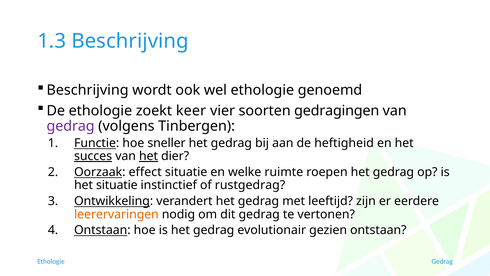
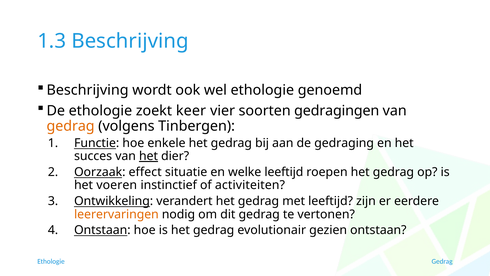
gedrag colour: purple -> orange (71, 126)
sneller: sneller -> enkele (166, 143)
heftigheid: heftigheid -> gedraging (344, 143)
succes underline: present -> none (93, 156)
welke ruimte: ruimte -> leeftijd (284, 172)
het situatie: situatie -> voeren (117, 185)
rustgedrag: rustgedrag -> activiteiten (250, 185)
